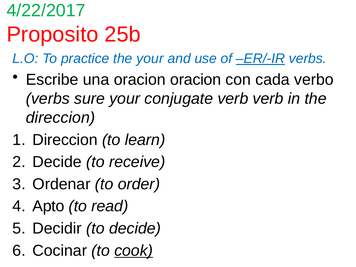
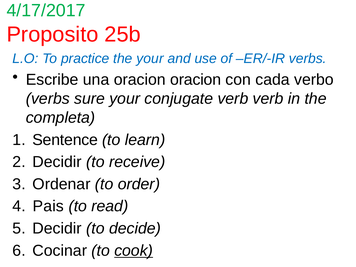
4/22/2017: 4/22/2017 -> 4/17/2017 (46, 10)
ER/-IR underline: present -> none (261, 59)
direccion: direccion -> completa (61, 118)
Direccion: Direccion -> Sentence (65, 140)
Decide: Decide -> Decidir (57, 162)
Apto: Apto -> Pais (48, 206)
